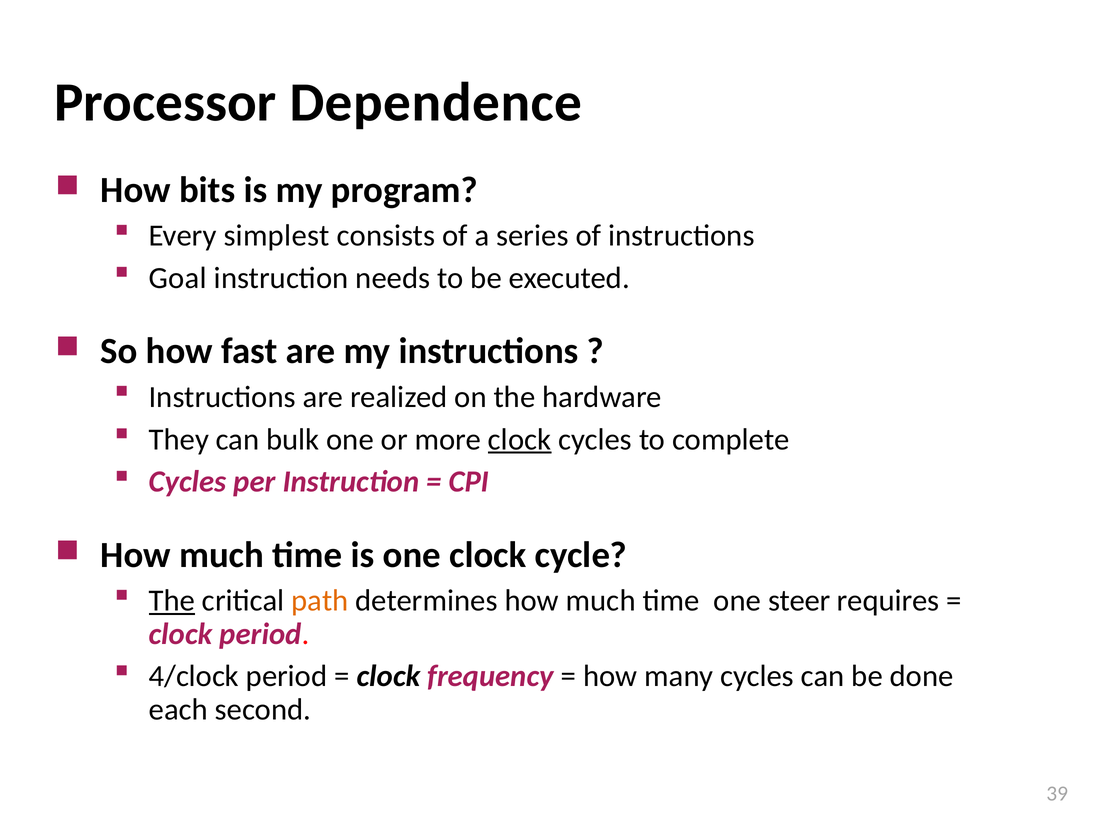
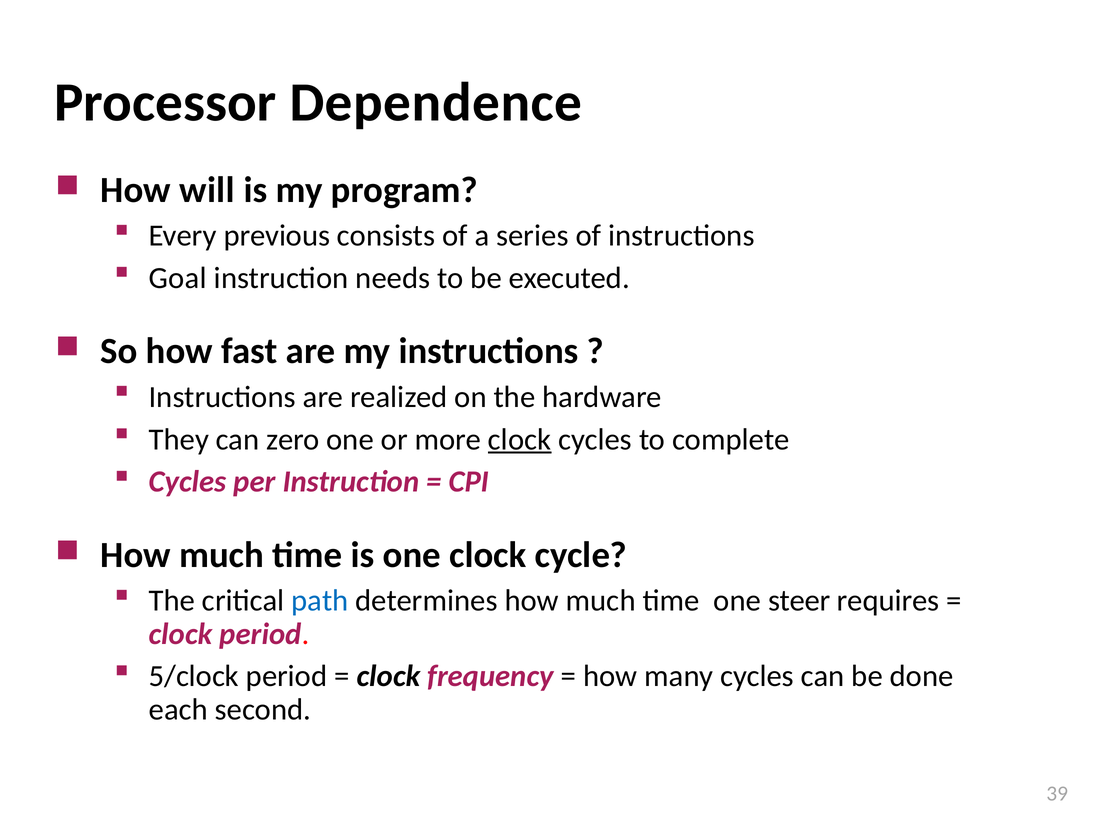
bits: bits -> will (207, 190)
simplest: simplest -> previous (277, 236)
bulk: bulk -> zero (293, 439)
The underline: present -> none (172, 601)
path colour: orange -> blue (320, 601)
4/clock: 4/clock -> 5/clock (194, 676)
